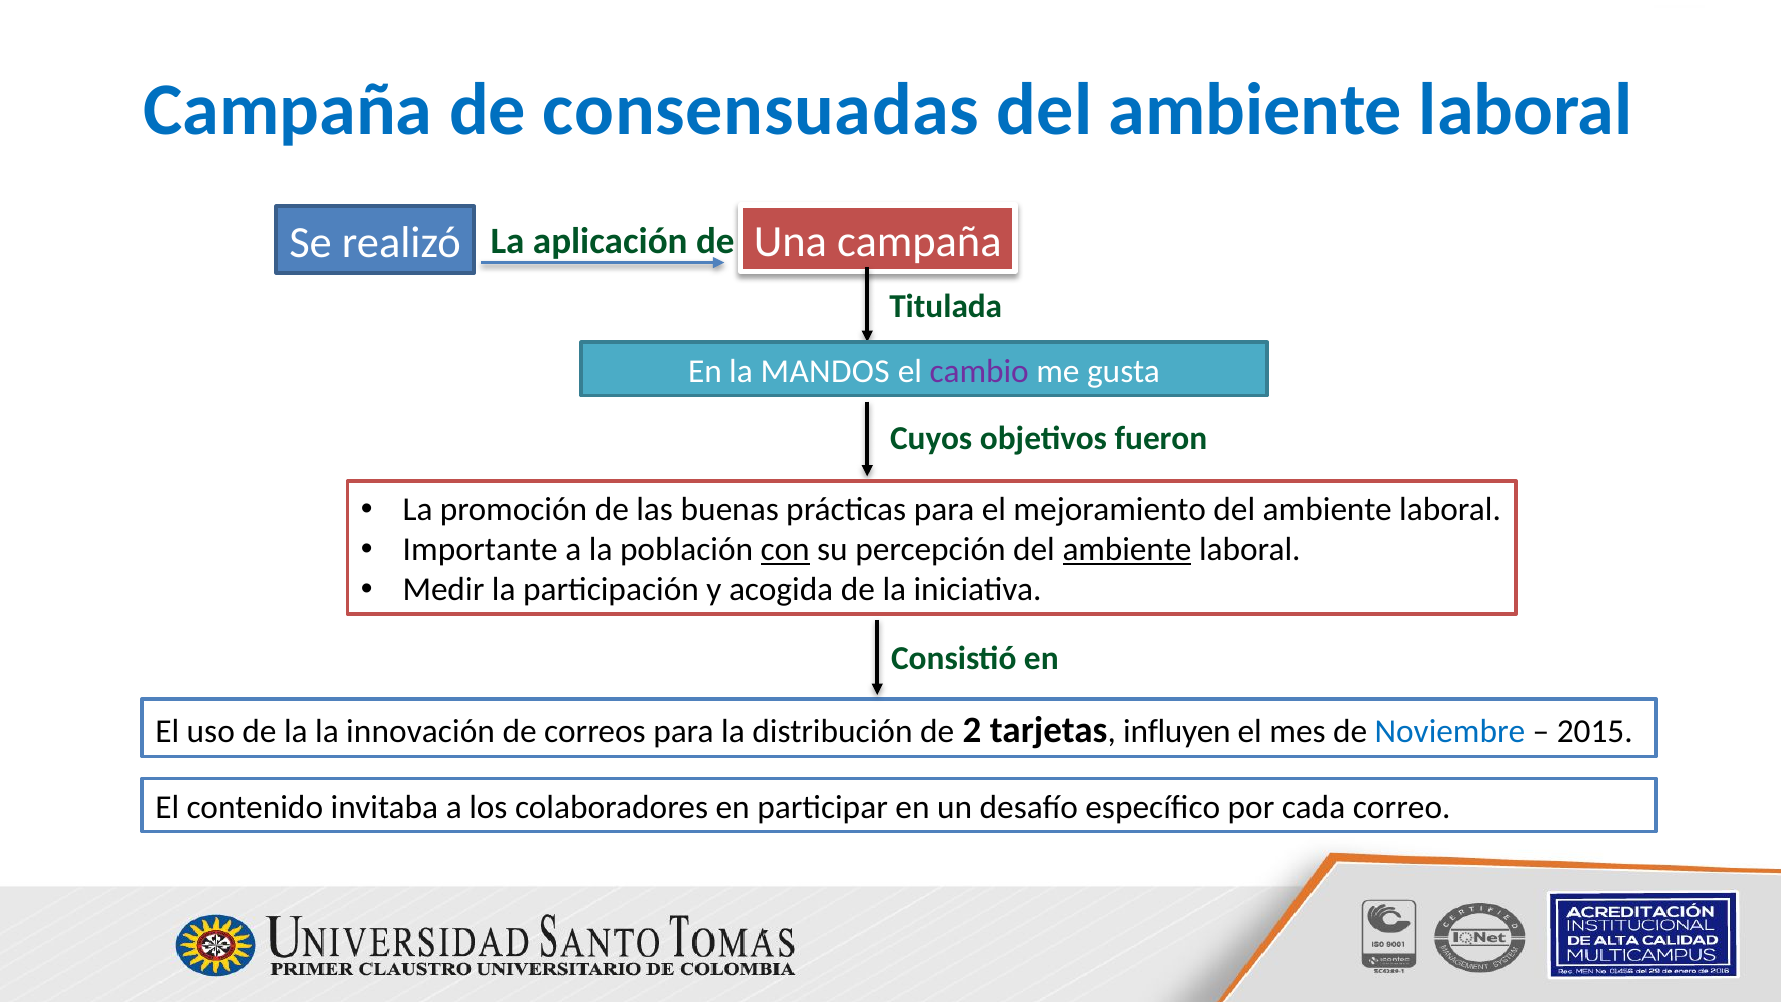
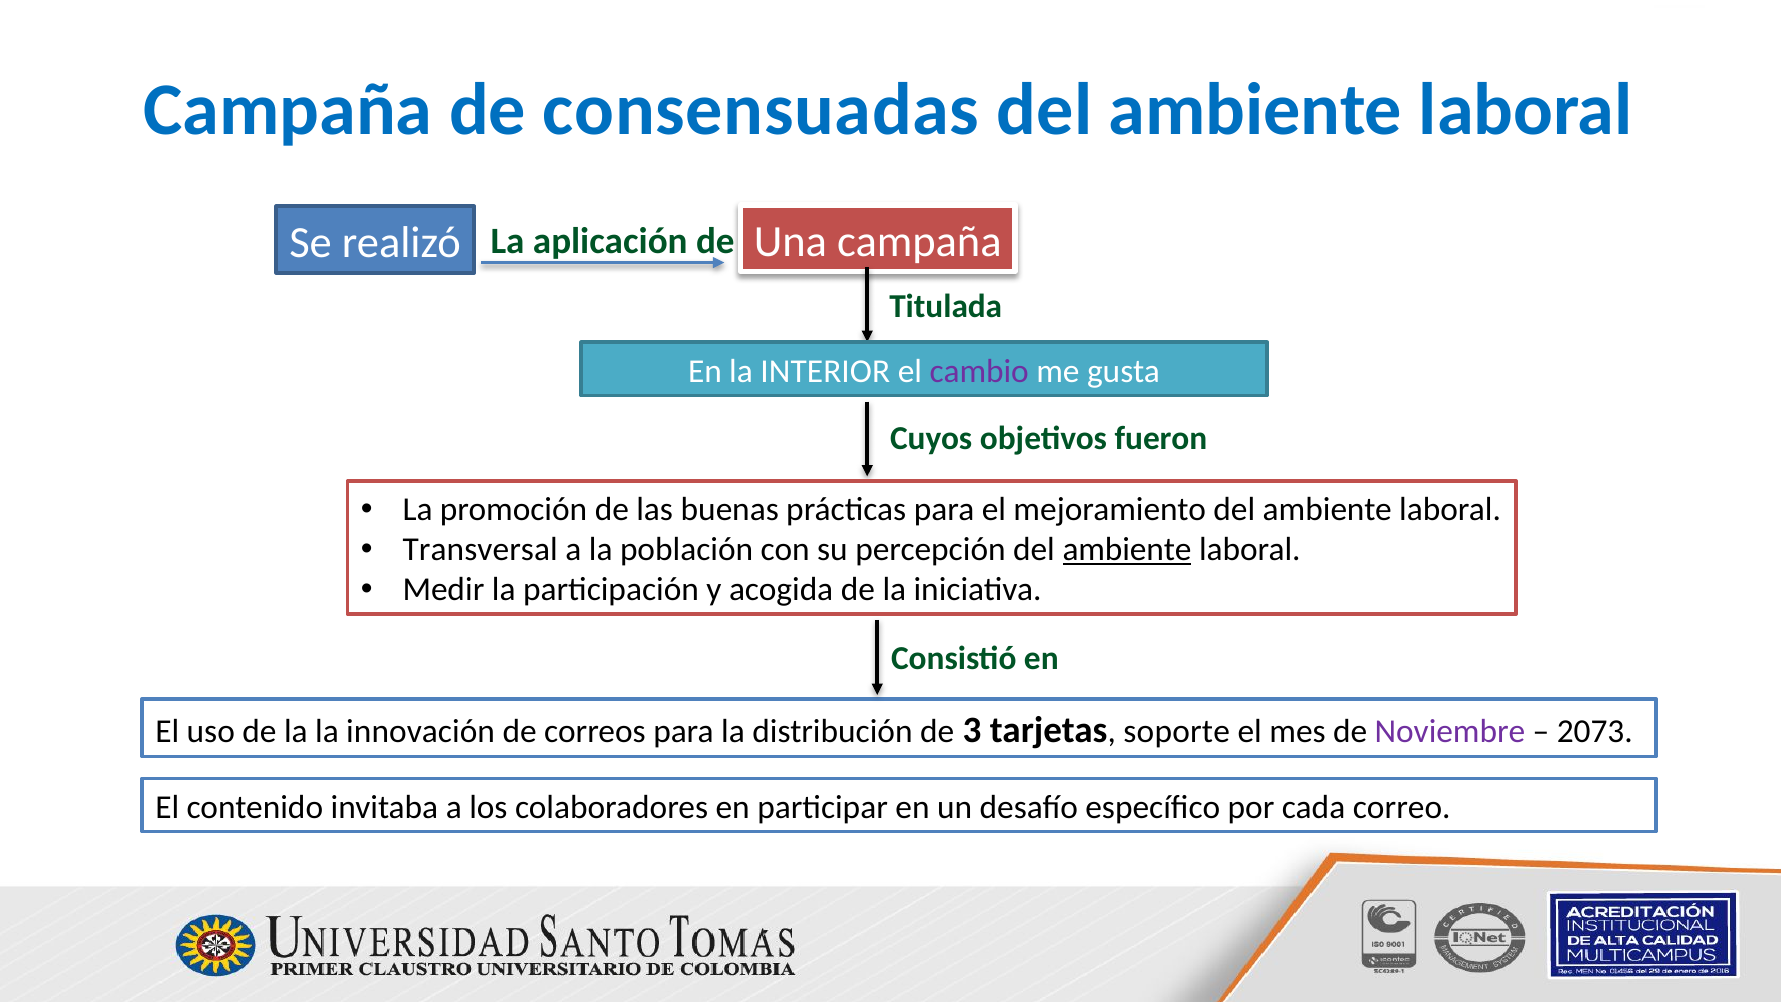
MANDOS: MANDOS -> INTERIOR (825, 371)
Importante: Importante -> Transversal (480, 550)
con underline: present -> none (785, 550)
2: 2 -> 3 (972, 730)
influyen: influyen -> soporte (1177, 731)
Noviembre colour: blue -> purple (1450, 731)
2015: 2015 -> 2073 (1595, 731)
